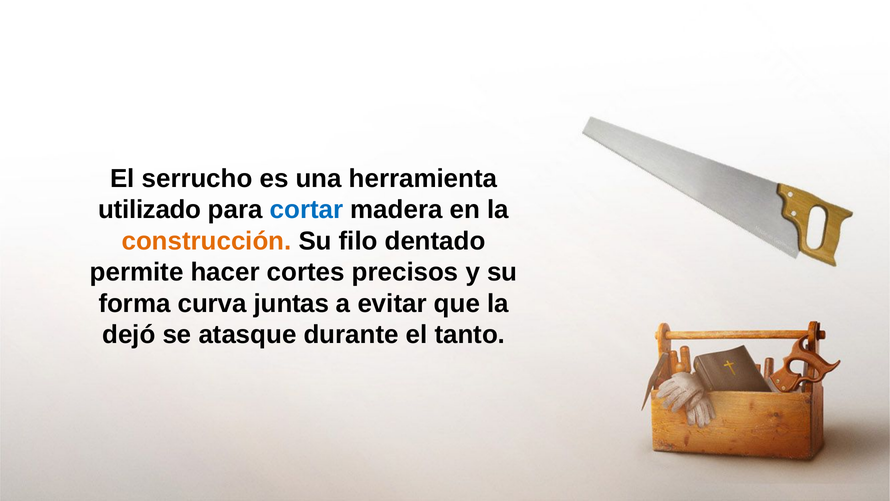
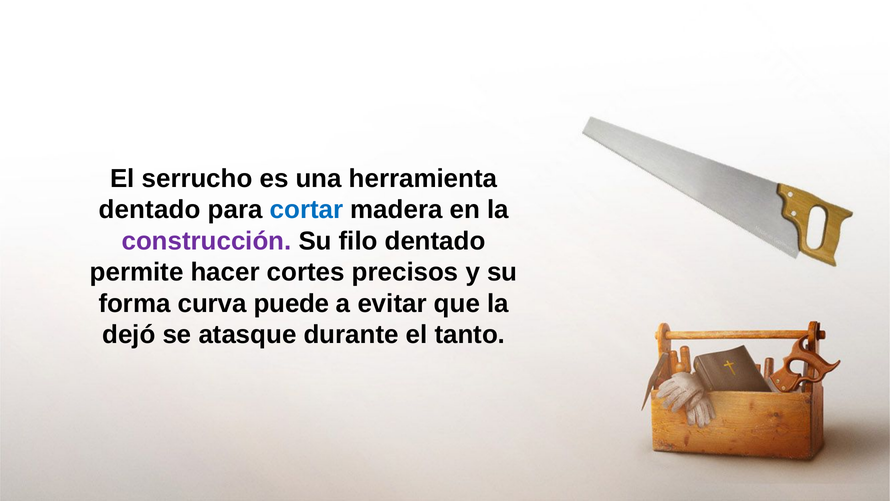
utilizado: utilizado -> dentado (150, 210)
construcción colour: orange -> purple (207, 241)
juntas: juntas -> puede (292, 303)
